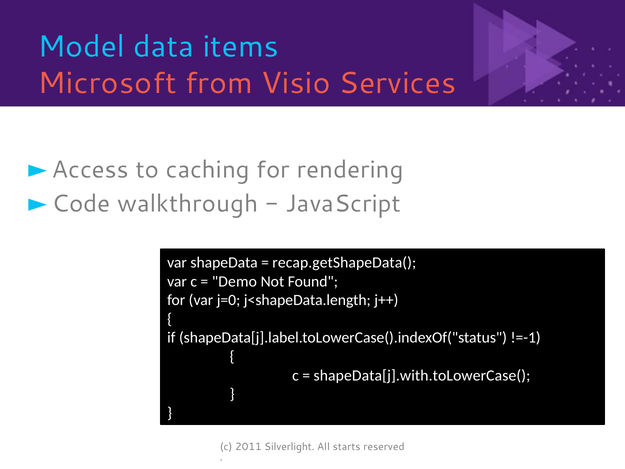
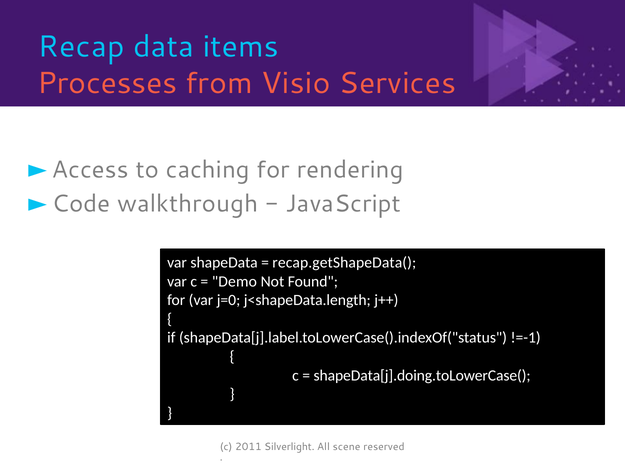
Model: Model -> Recap (81, 47)
Microsoft: Microsoft -> Processes (107, 83)
shapeData[j].with.toLowerCase(: shapeData[j].with.toLowerCase( -> shapeData[j].doing.toLowerCase( (422, 375)
starts: starts -> scene (347, 447)
